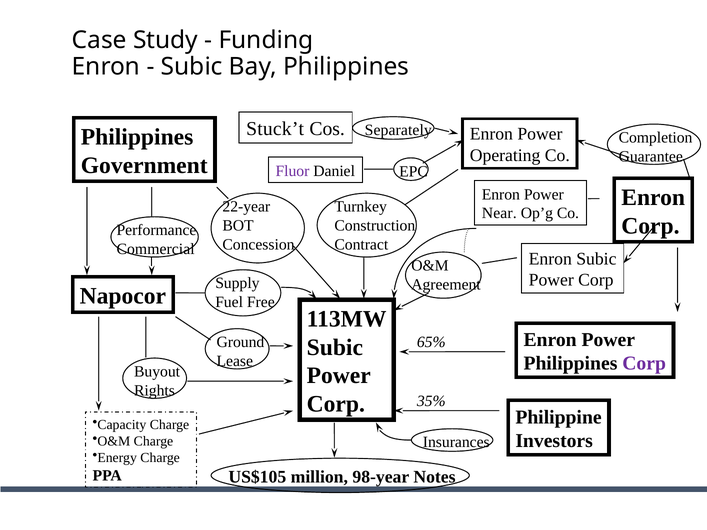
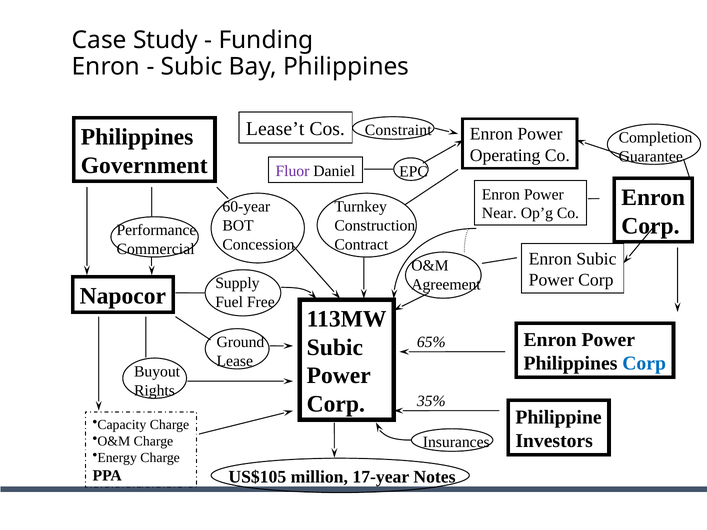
Stuck’t: Stuck’t -> Lease’t (275, 129)
Separately: Separately -> Constraint (398, 130)
22-year: 22-year -> 60-year (246, 207)
Corp colour: purple -> blue (644, 364)
98-year: 98-year -> 17-year (381, 477)
